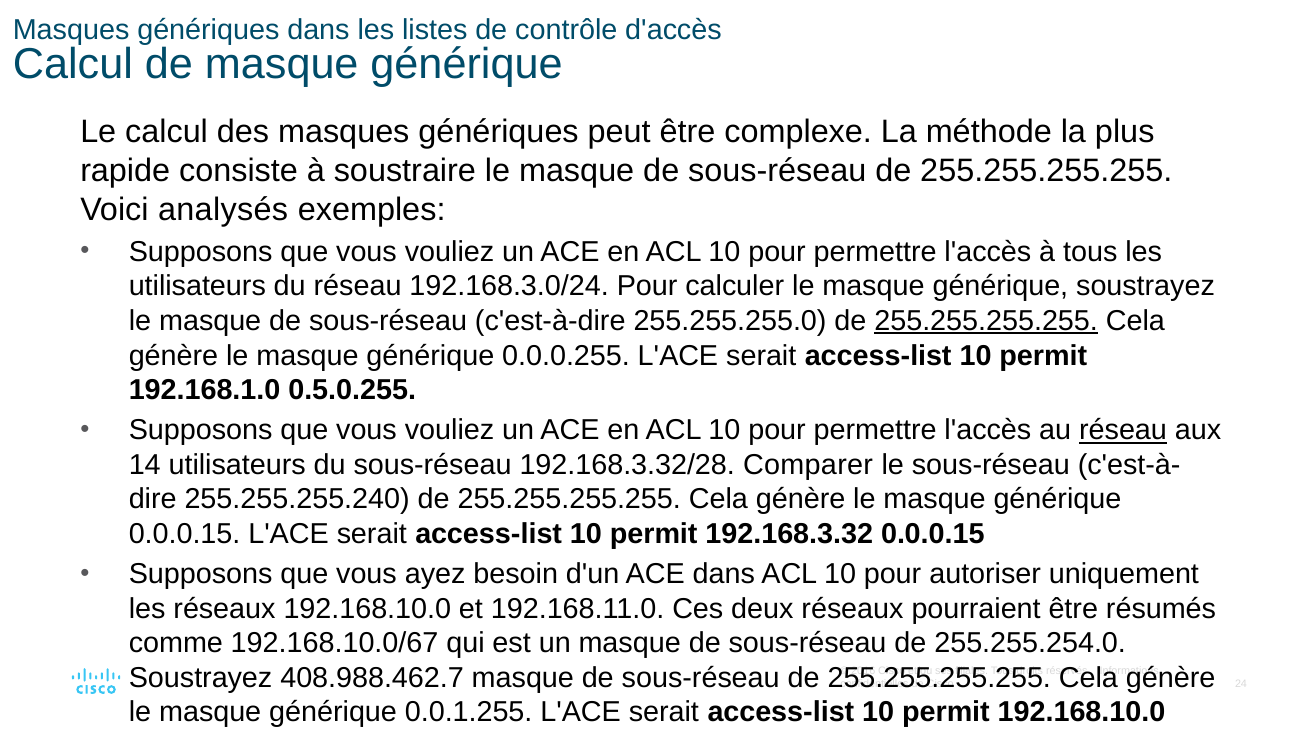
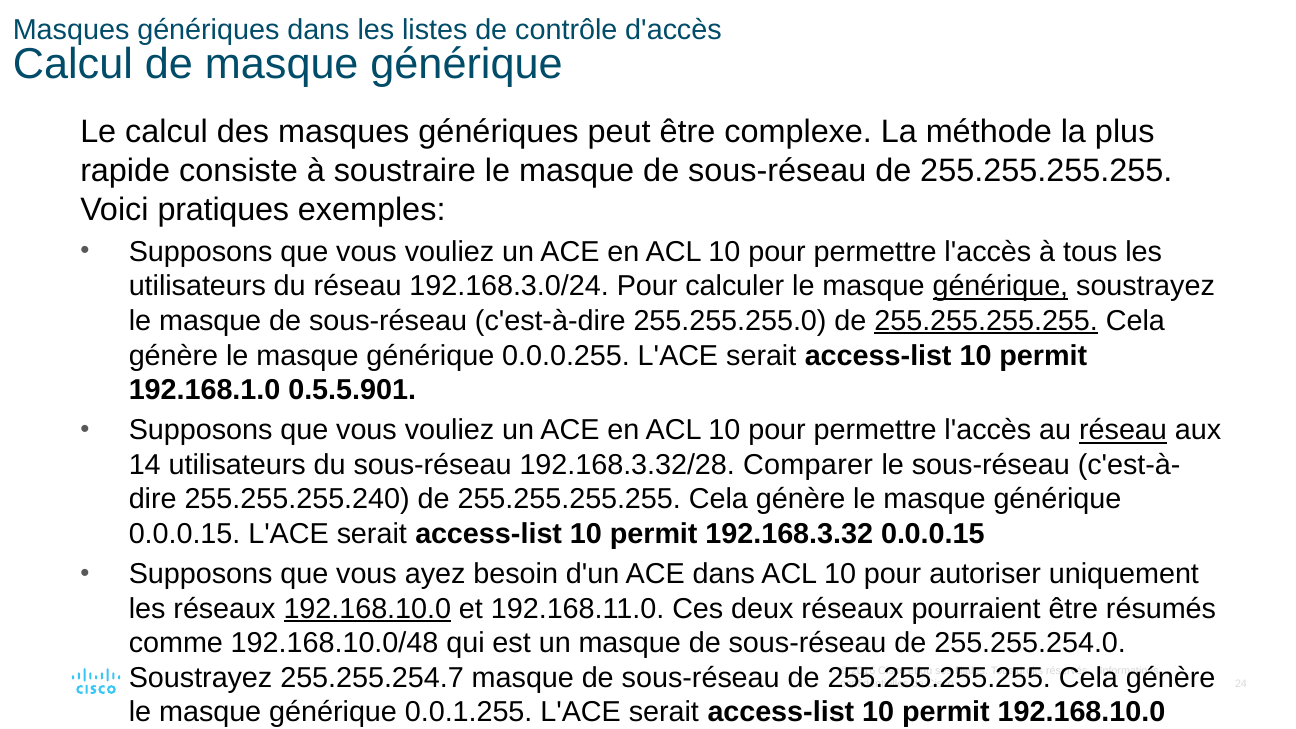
analysés: analysés -> pratiques (223, 210)
générique underline: none -> present (1000, 286)
0.5.0.255: 0.5.0.255 -> 0.5.5.901 (352, 390)
192.168.10.0 underline: none -> present (367, 609)
192.168.10.0/67: 192.168.10.0/67 -> 192.168.10.0/48 (335, 643)
408.988.462.7: 408.988.462.7 -> 255.255.254.7 (372, 678)
